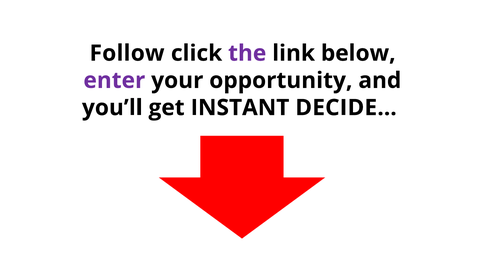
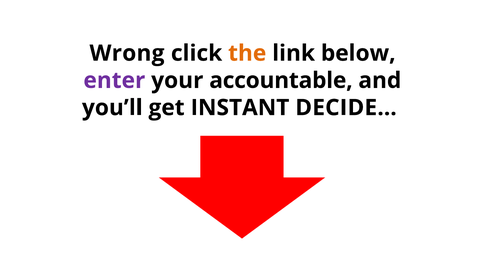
Follow: Follow -> Wrong (127, 53)
the colour: purple -> orange (247, 53)
opportunity: opportunity -> accountable (281, 81)
